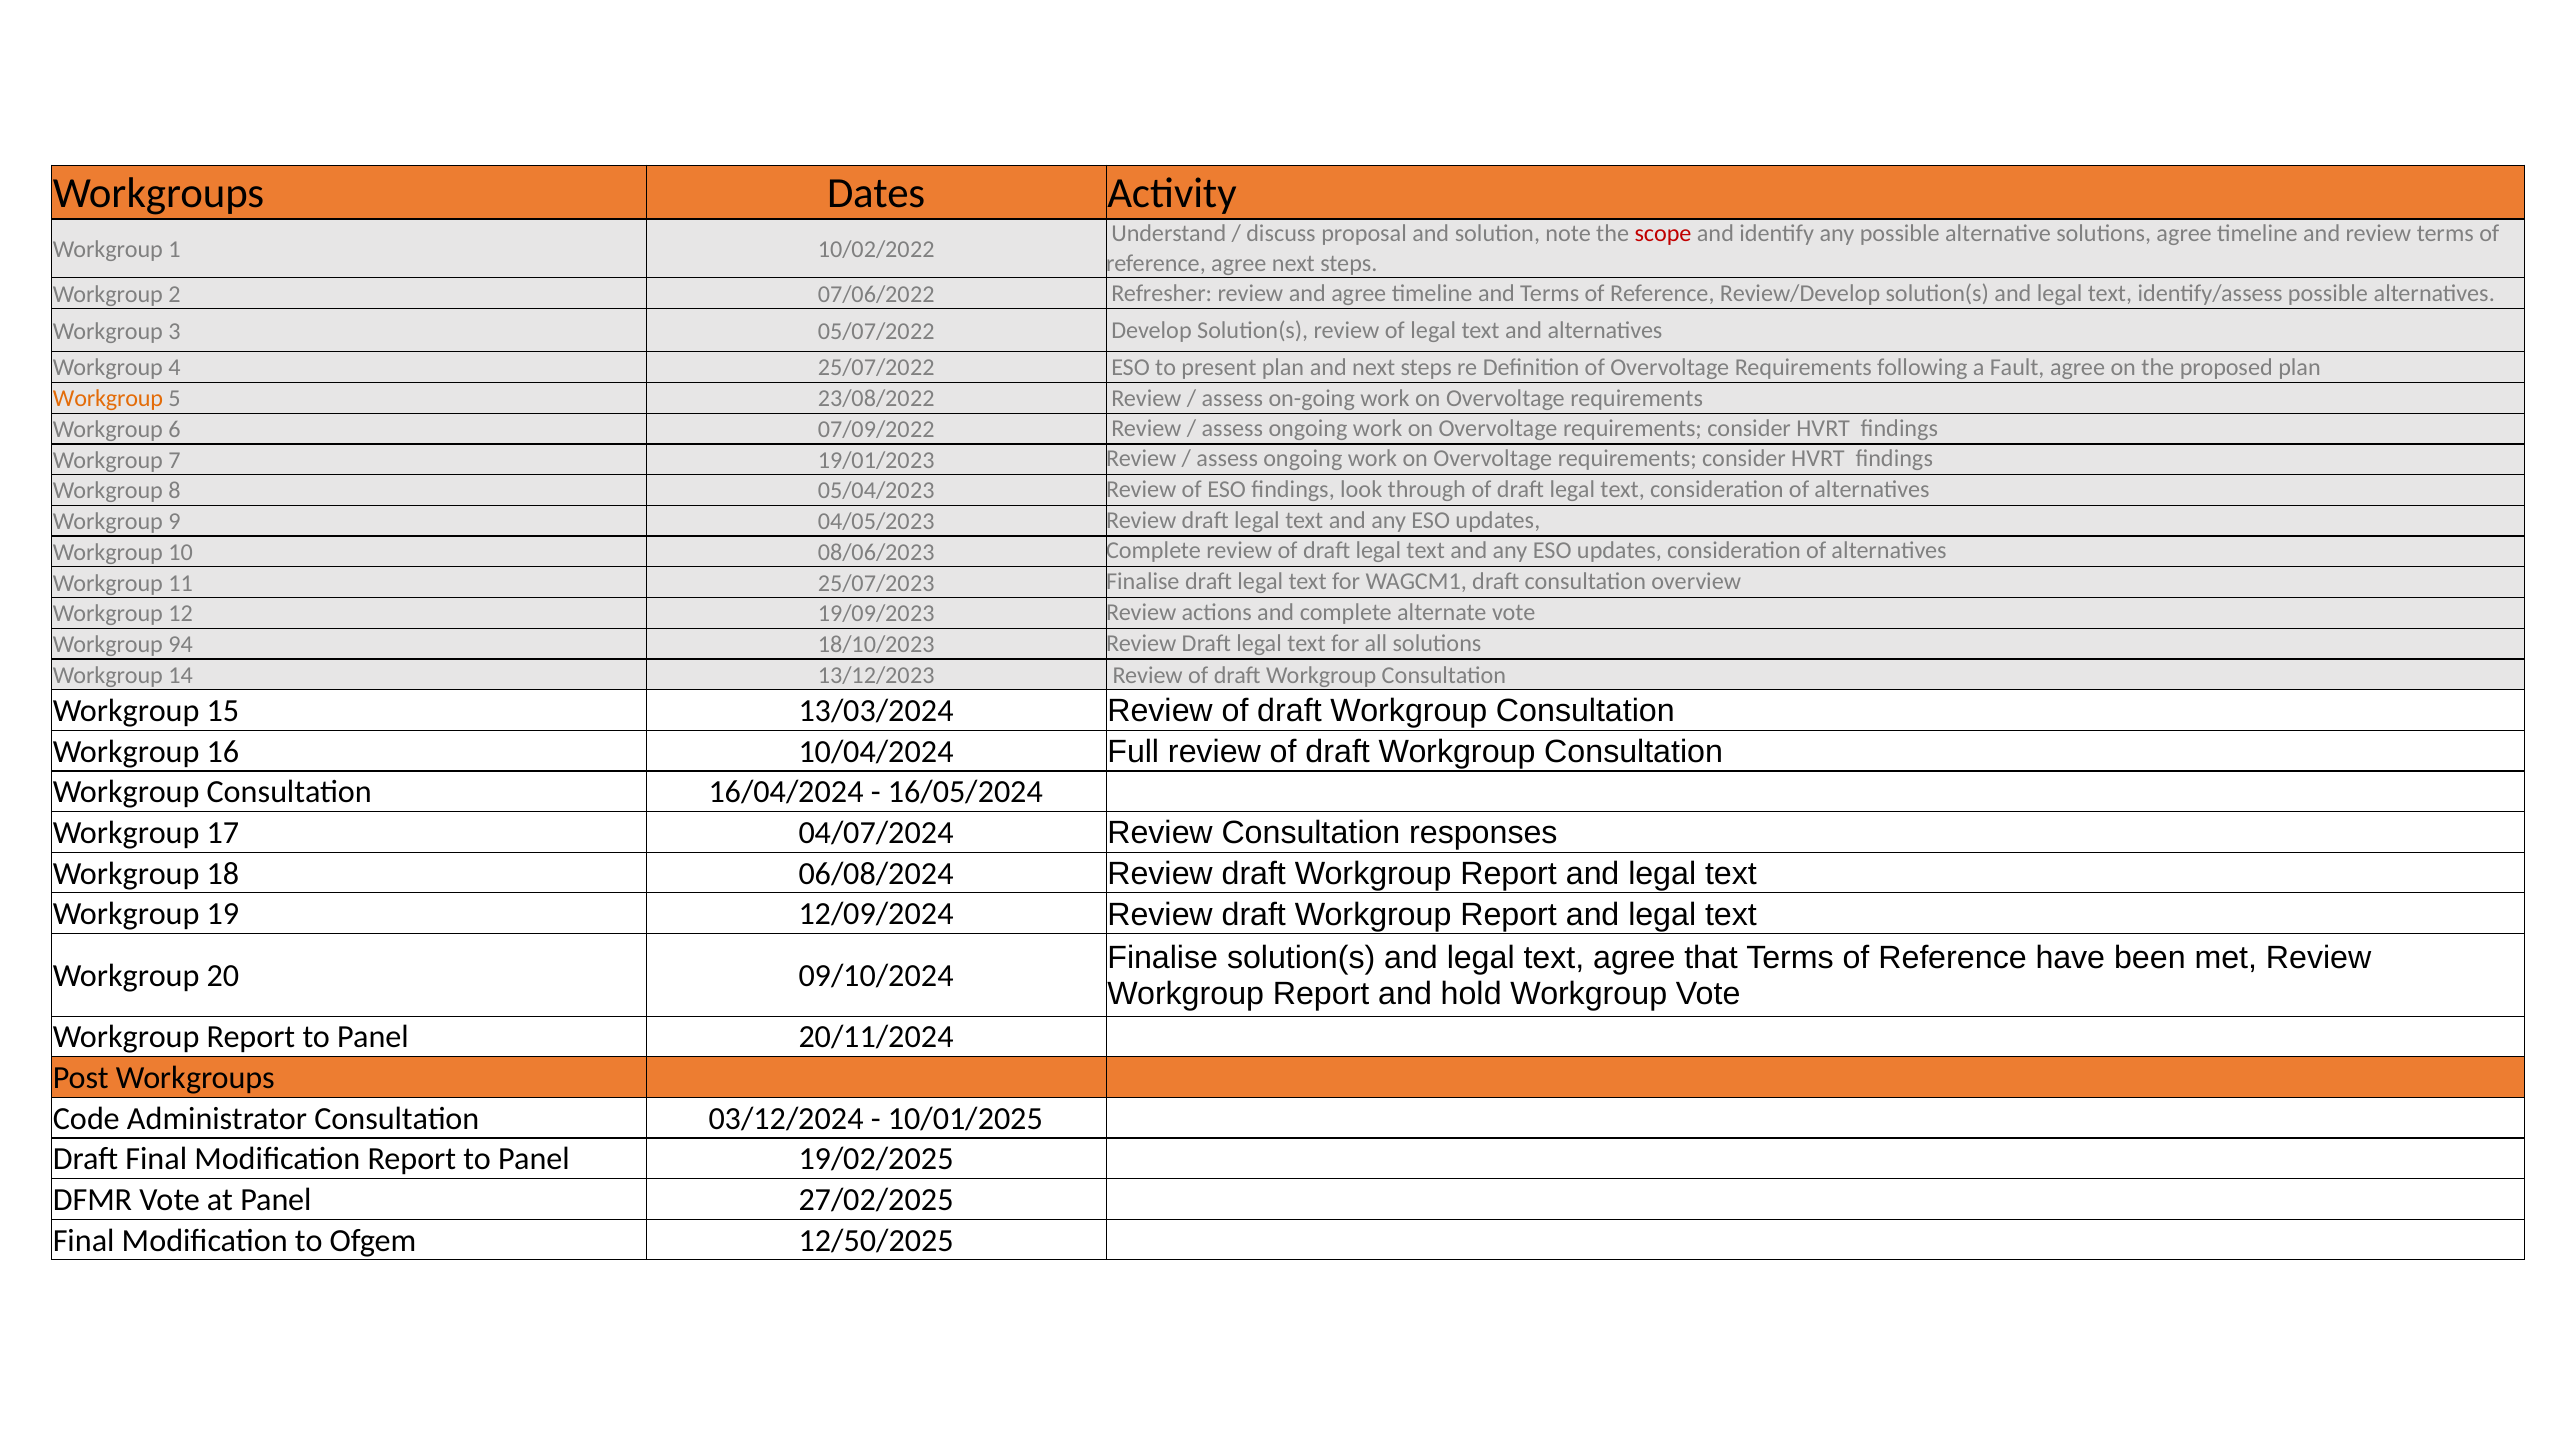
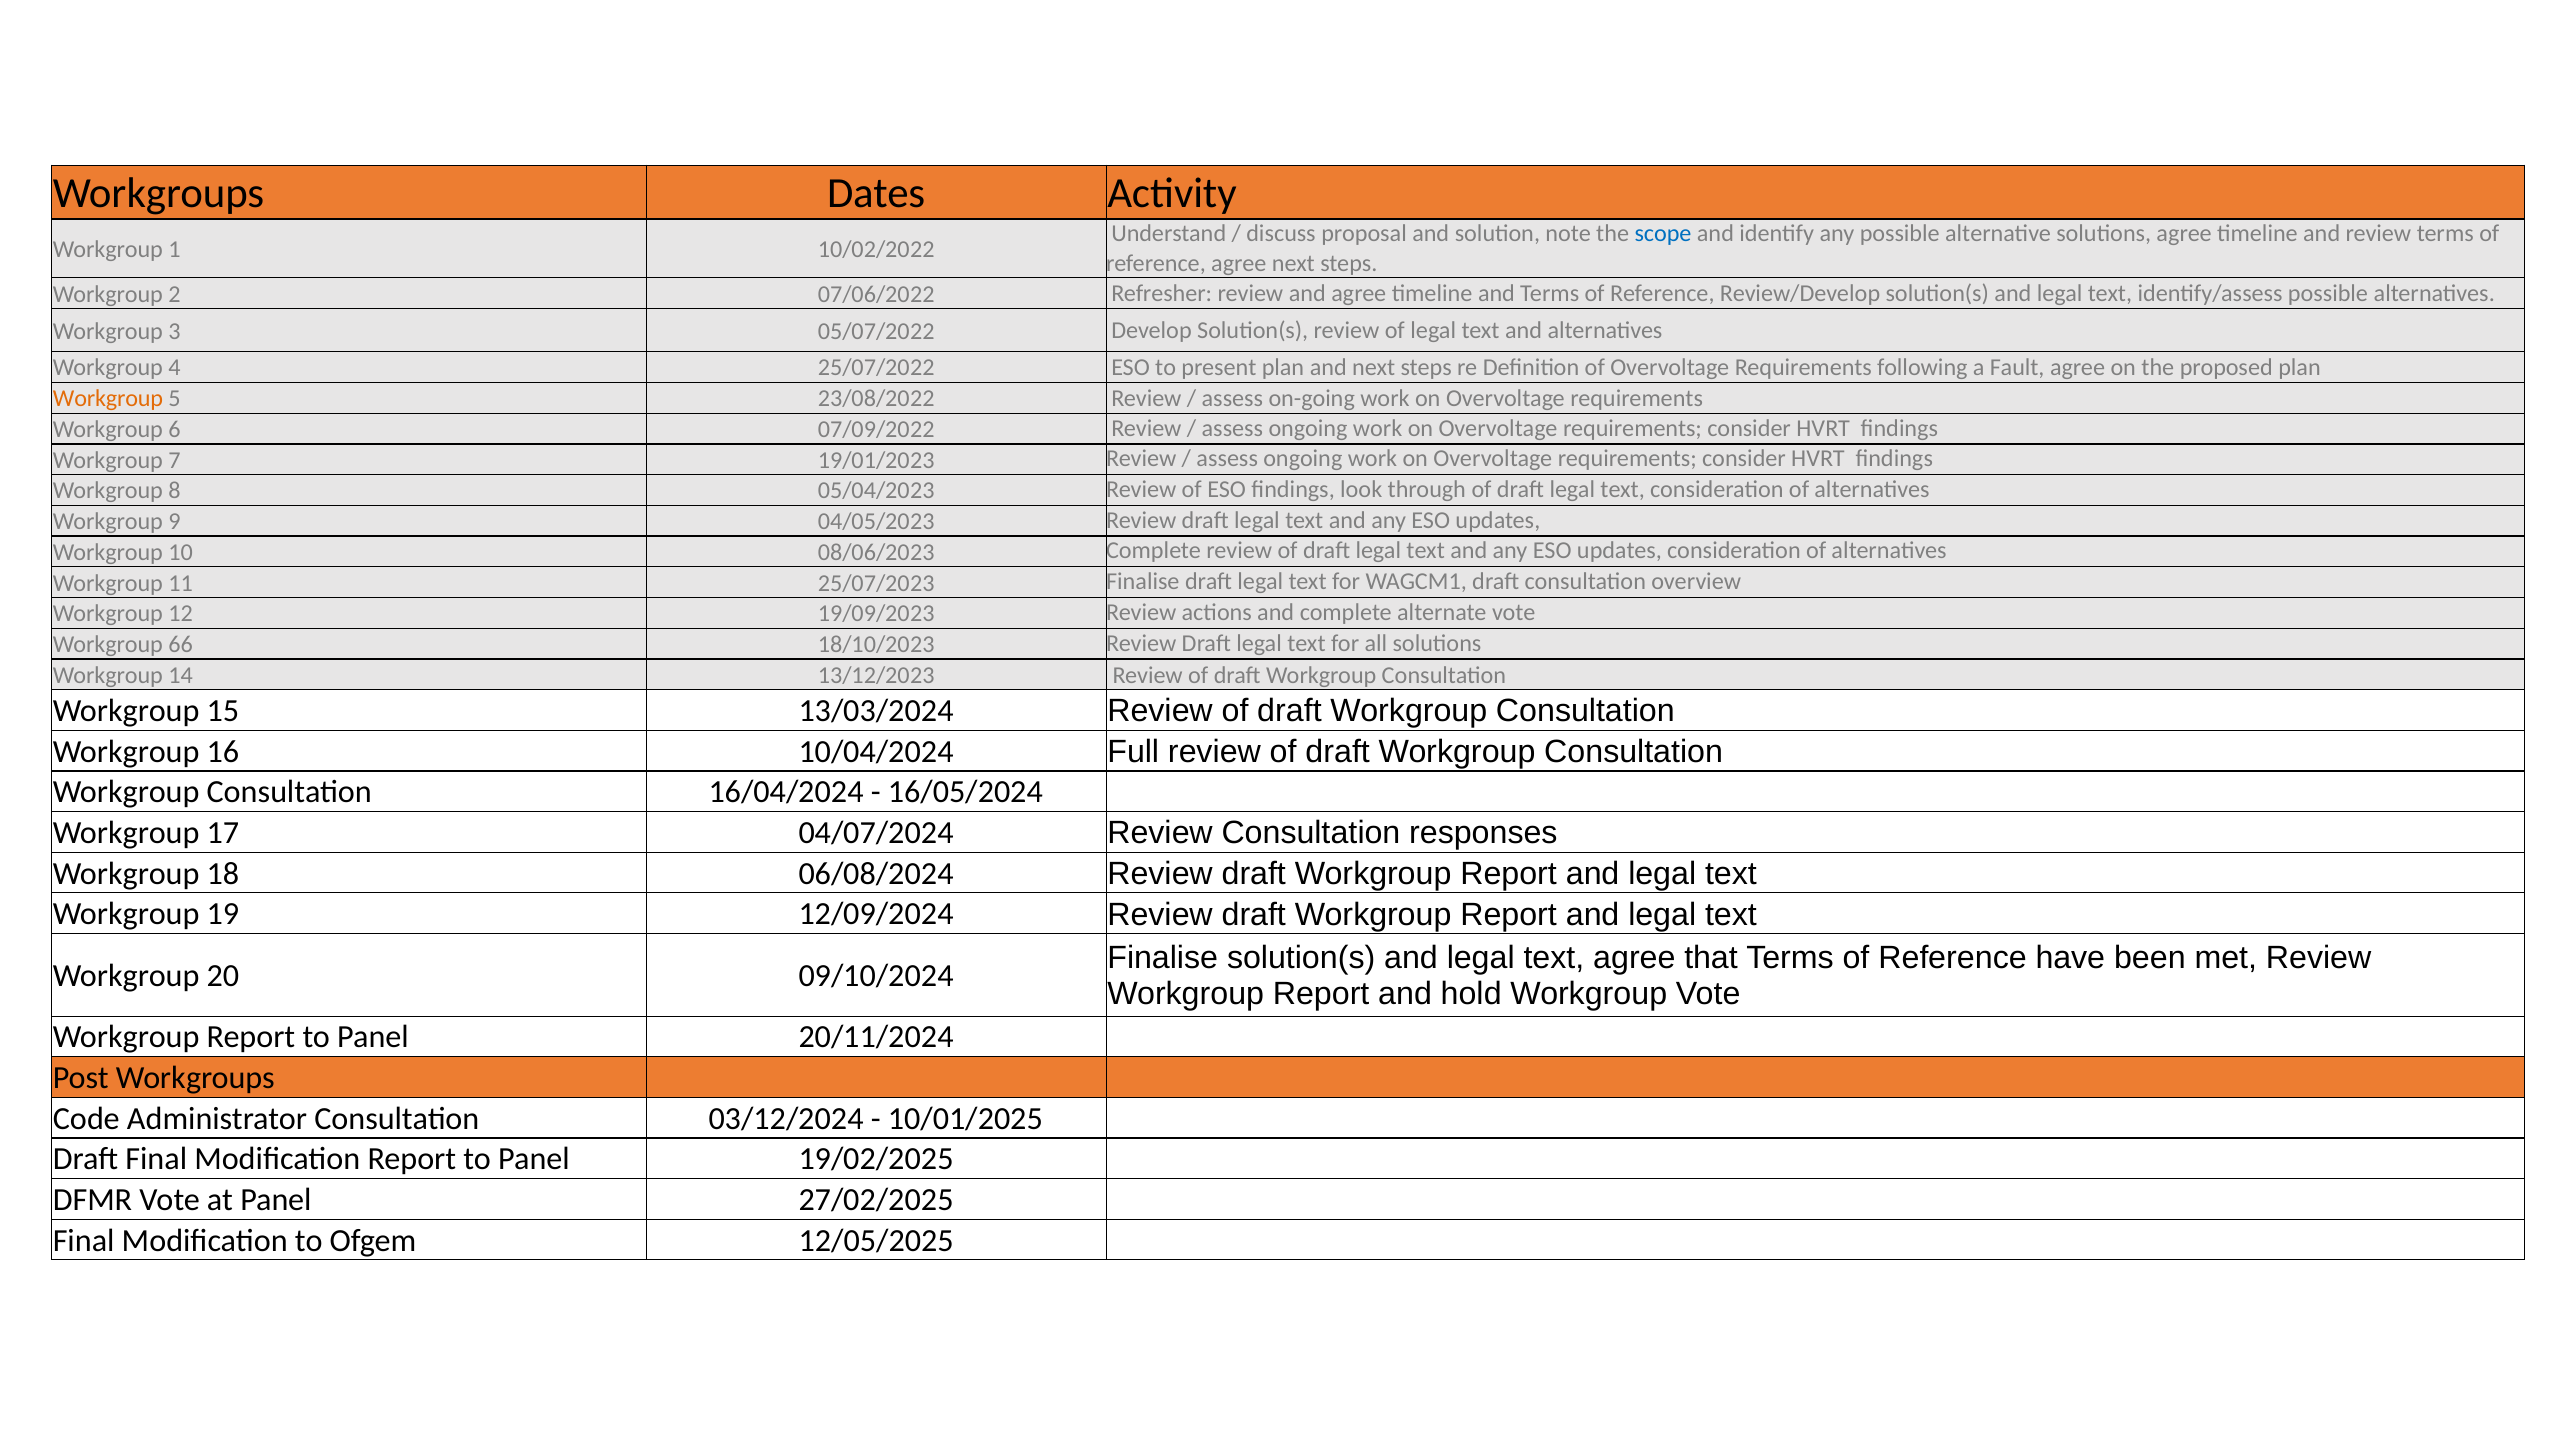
scope colour: red -> blue (1663, 234)
94: 94 -> 66 (181, 644)
12/50/2025: 12/50/2025 -> 12/05/2025 (876, 1240)
